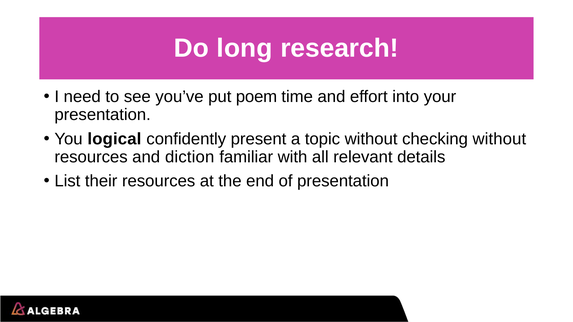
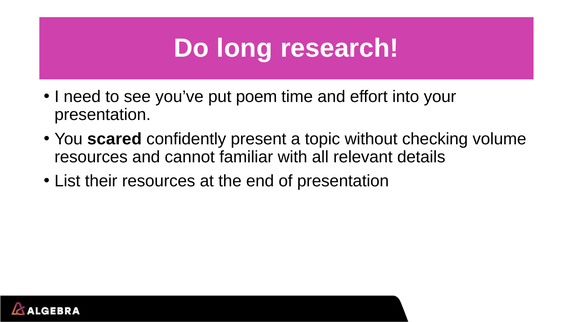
logical: logical -> scared (114, 139)
checking without: without -> volume (499, 139)
diction: diction -> cannot (190, 157)
